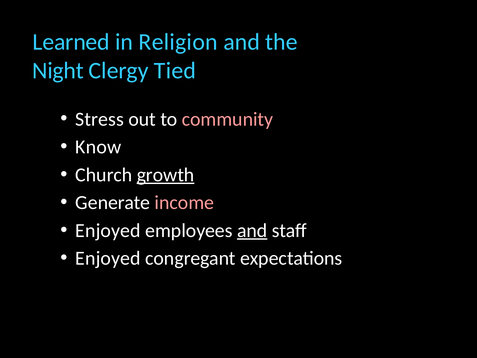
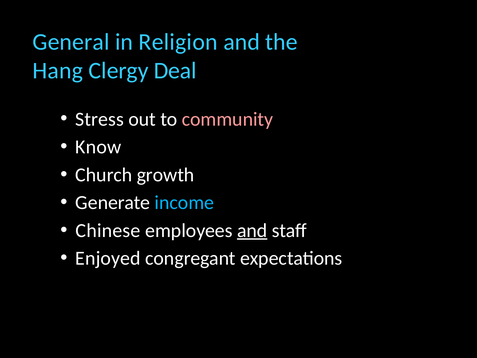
Learned: Learned -> General (71, 42)
Night: Night -> Hang (58, 70)
Tied: Tied -> Deal (175, 70)
growth underline: present -> none (166, 175)
income colour: pink -> light blue (184, 203)
Enjoyed: Enjoyed -> Chinese (108, 230)
